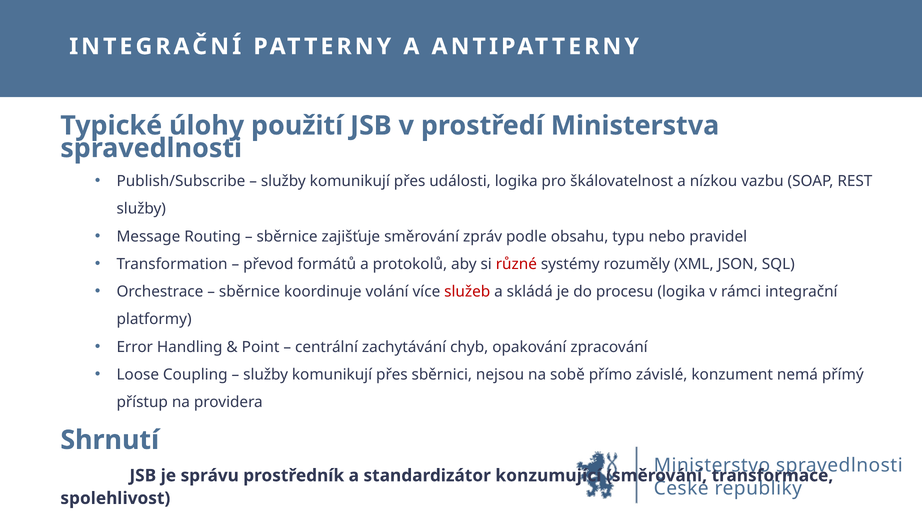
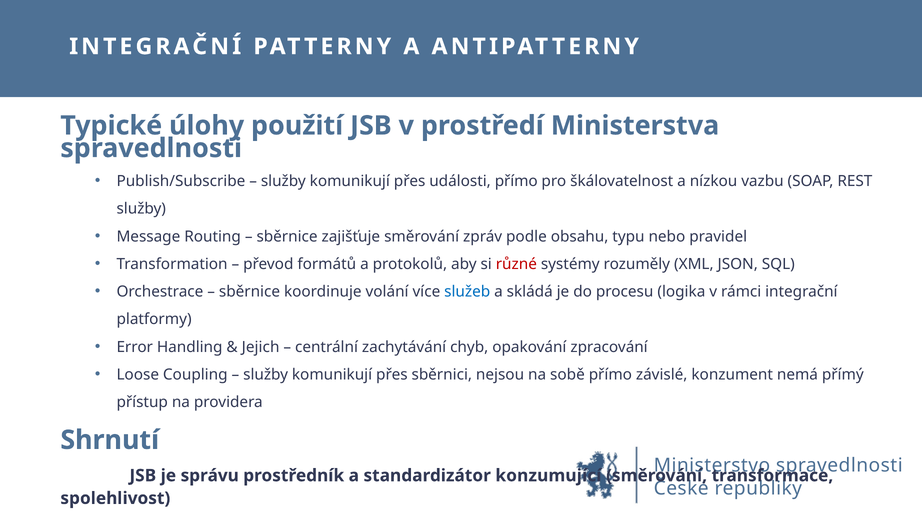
události logika: logika -> přímo (516, 181)
služeb colour: red -> blue (467, 292)
Point: Point -> Jejich (261, 347)
